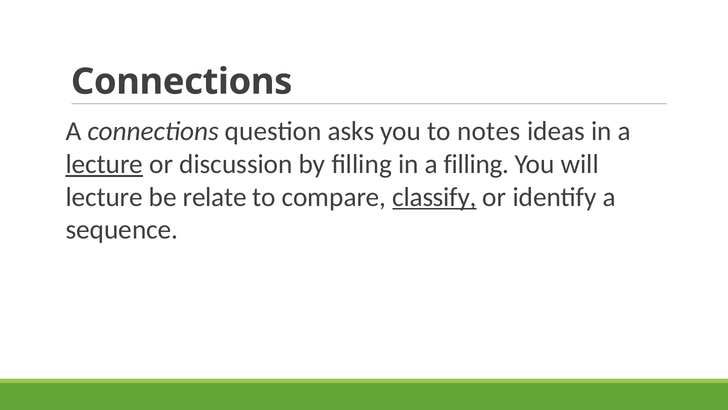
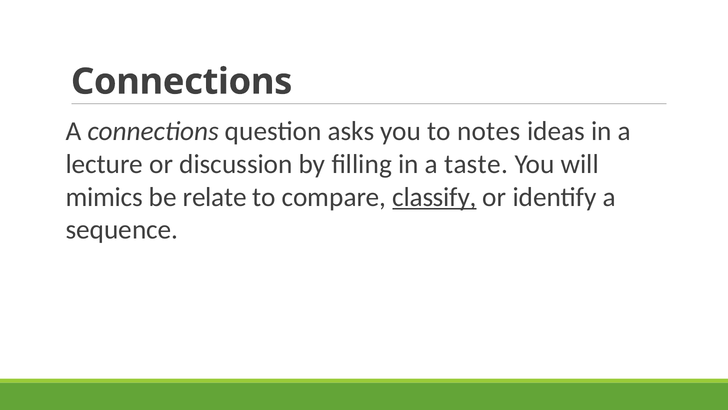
lecture underline: present -> none (104, 164)
a filling: filling -> taste (476, 164)
lecture: lecture -> mimics (104, 197)
